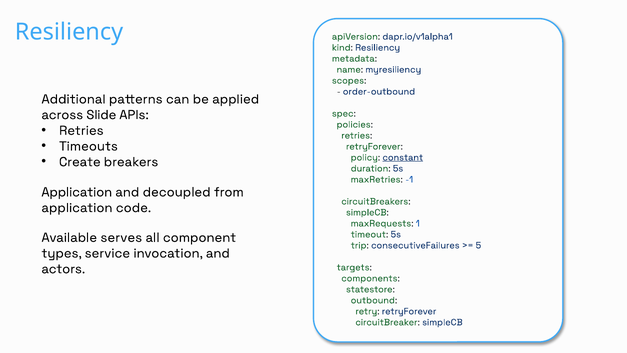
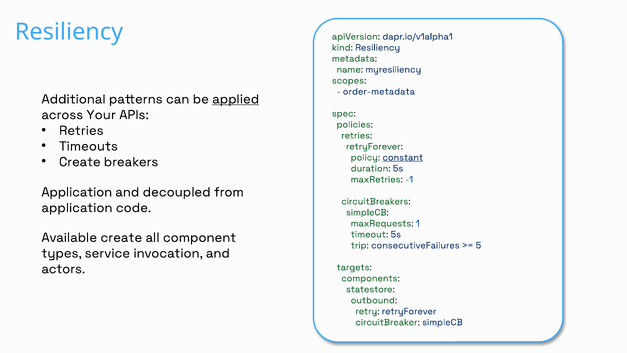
order-outbound: order-outbound -> order-metadata (379, 91)
applied underline: none -> present (236, 99)
Slide: Slide -> Your (101, 115)
Available serves: serves -> create (121, 237)
